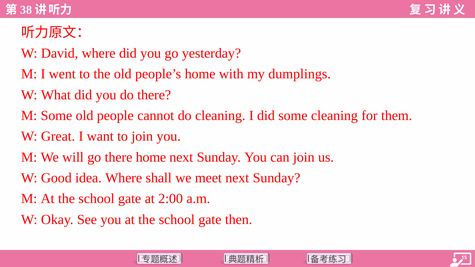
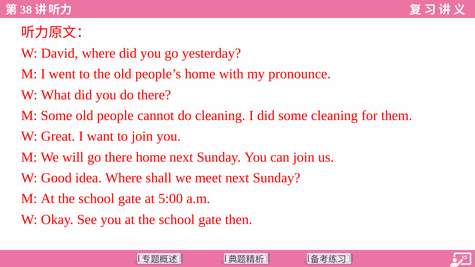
dumplings: dumplings -> pronounce (300, 74)
2:00: 2:00 -> 5:00 (171, 199)
